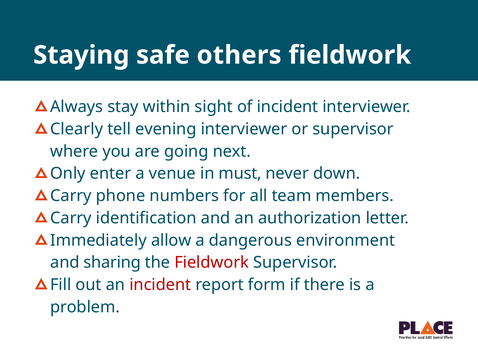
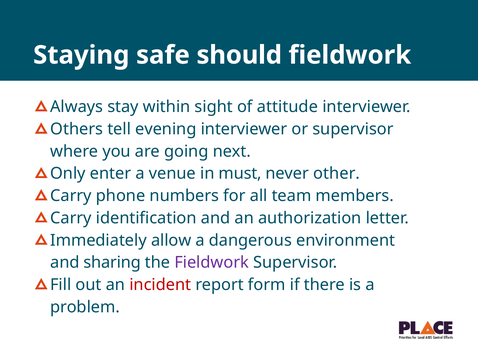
others: others -> should (239, 55)
of incident: incident -> attitude (287, 107)
Clearly: Clearly -> Others (77, 129)
down: down -> other (337, 174)
Fieldwork colour: red -> purple (212, 263)
